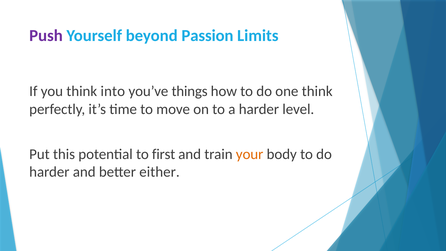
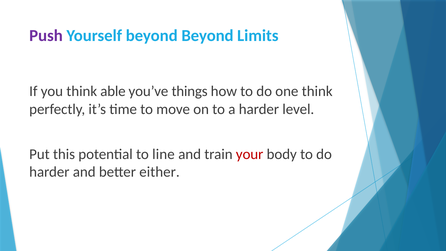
beyond Passion: Passion -> Beyond (207, 36)
into: into -> able (113, 91)
first: first -> line (163, 154)
your colour: orange -> red (250, 154)
